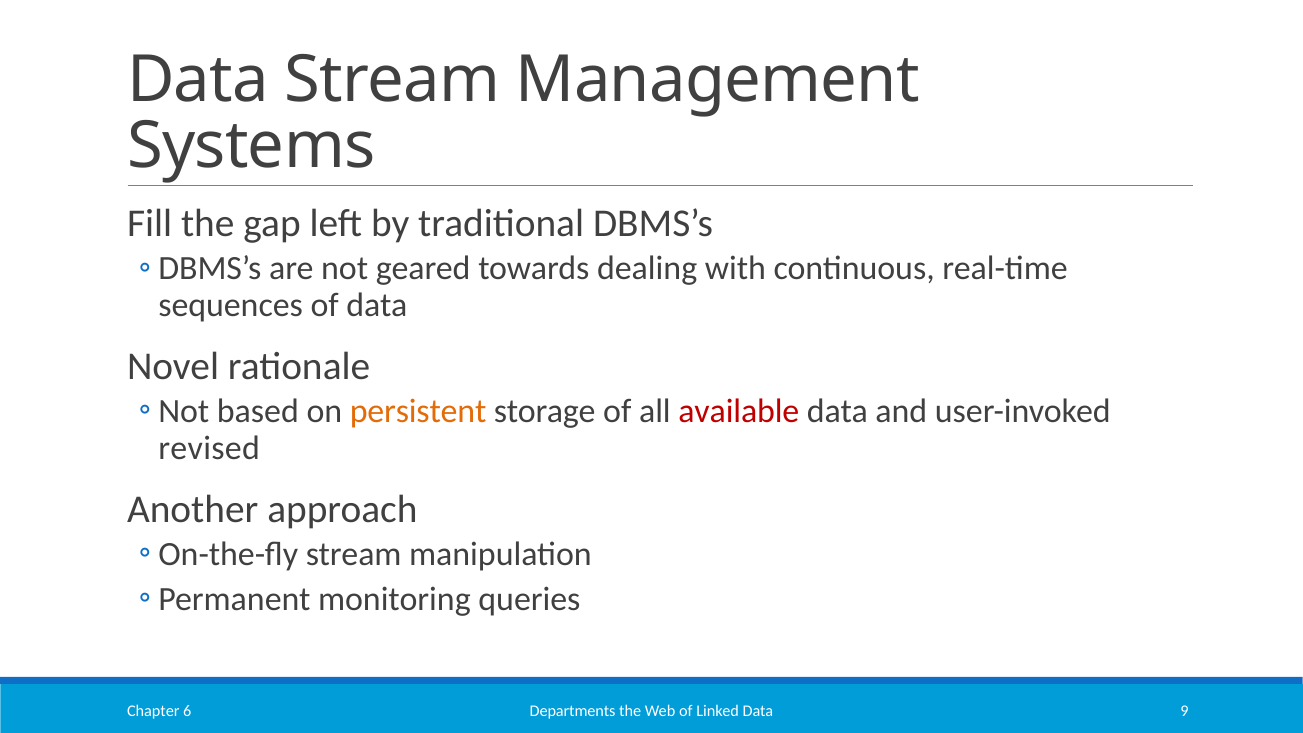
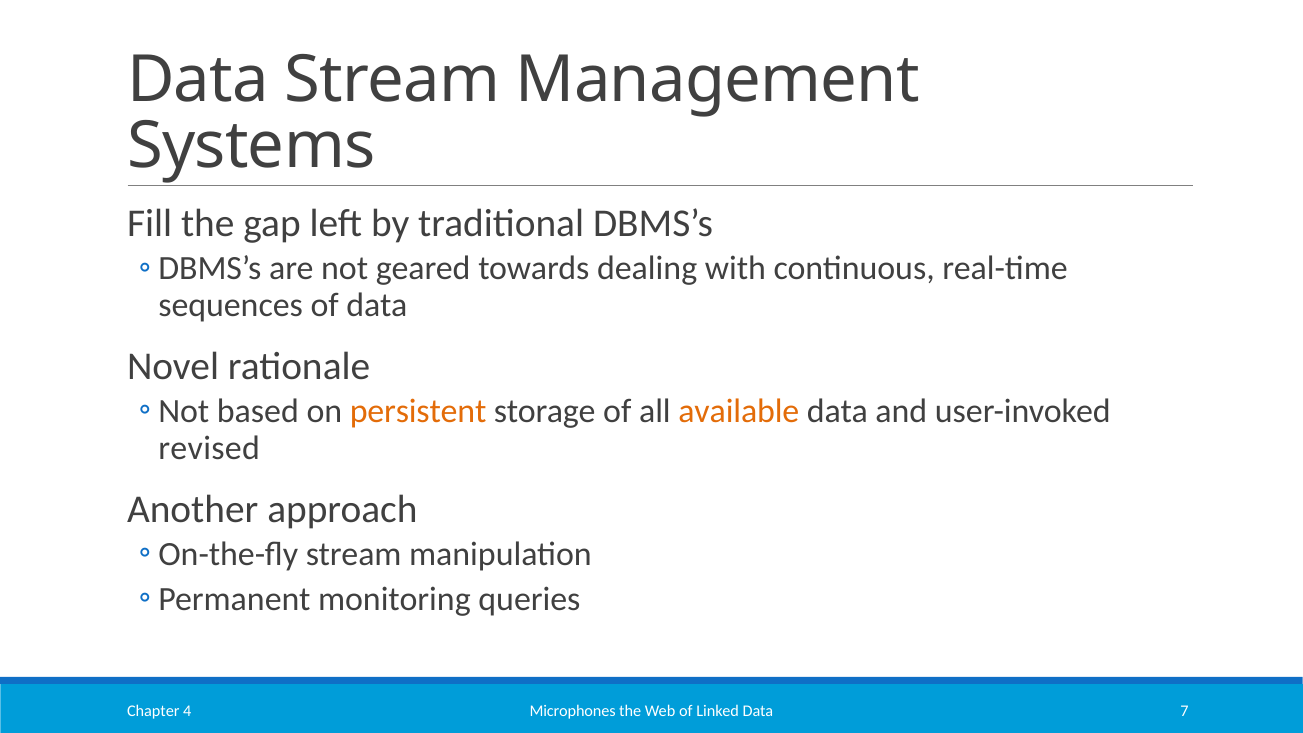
available colour: red -> orange (739, 411)
Departments: Departments -> Microphones (573, 711)
9: 9 -> 7 (1185, 711)
6: 6 -> 4 (187, 711)
